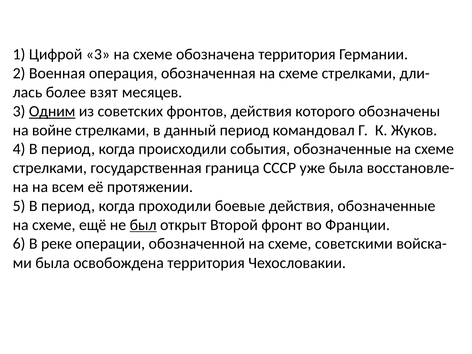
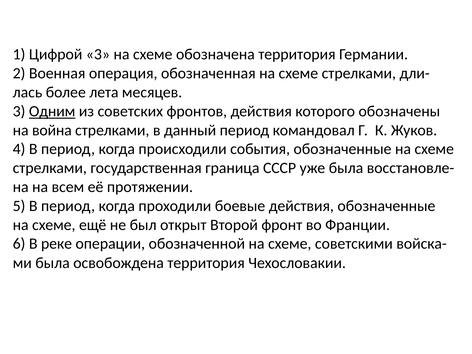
взят: взят -> лета (104, 92)
войне: войне -> война (52, 130)
был underline: present -> none (143, 225)
